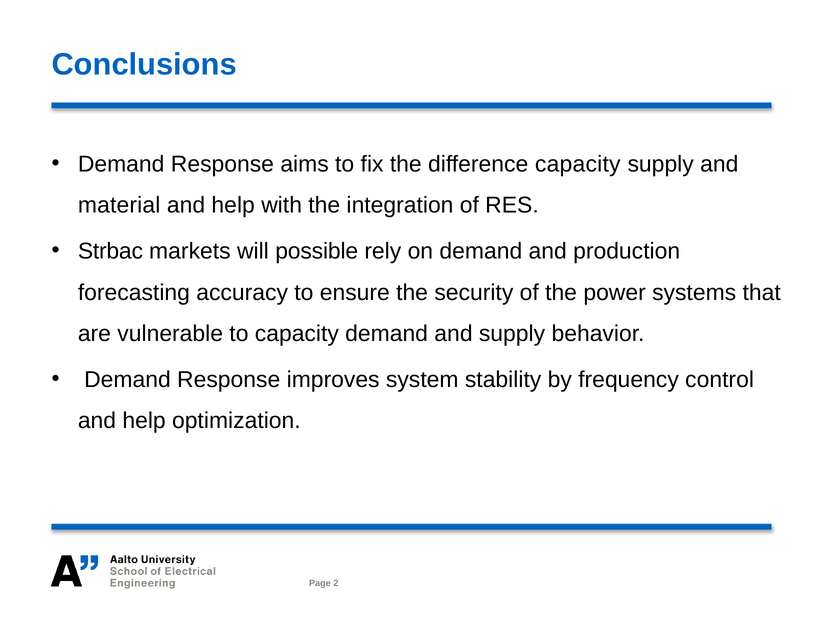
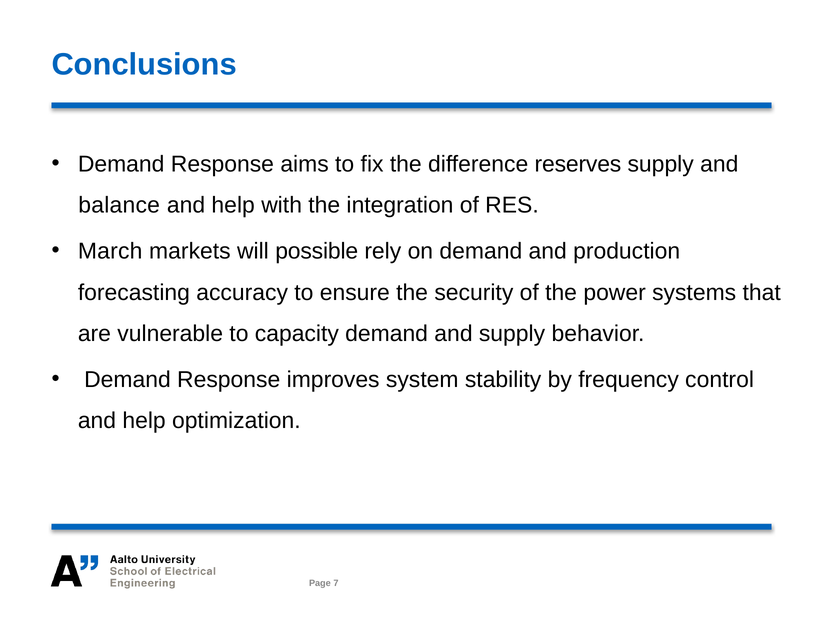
difference capacity: capacity -> reserves (578, 164)
material: material -> balance (119, 205)
Strbac: Strbac -> March (110, 251)
2: 2 -> 7 (336, 583)
